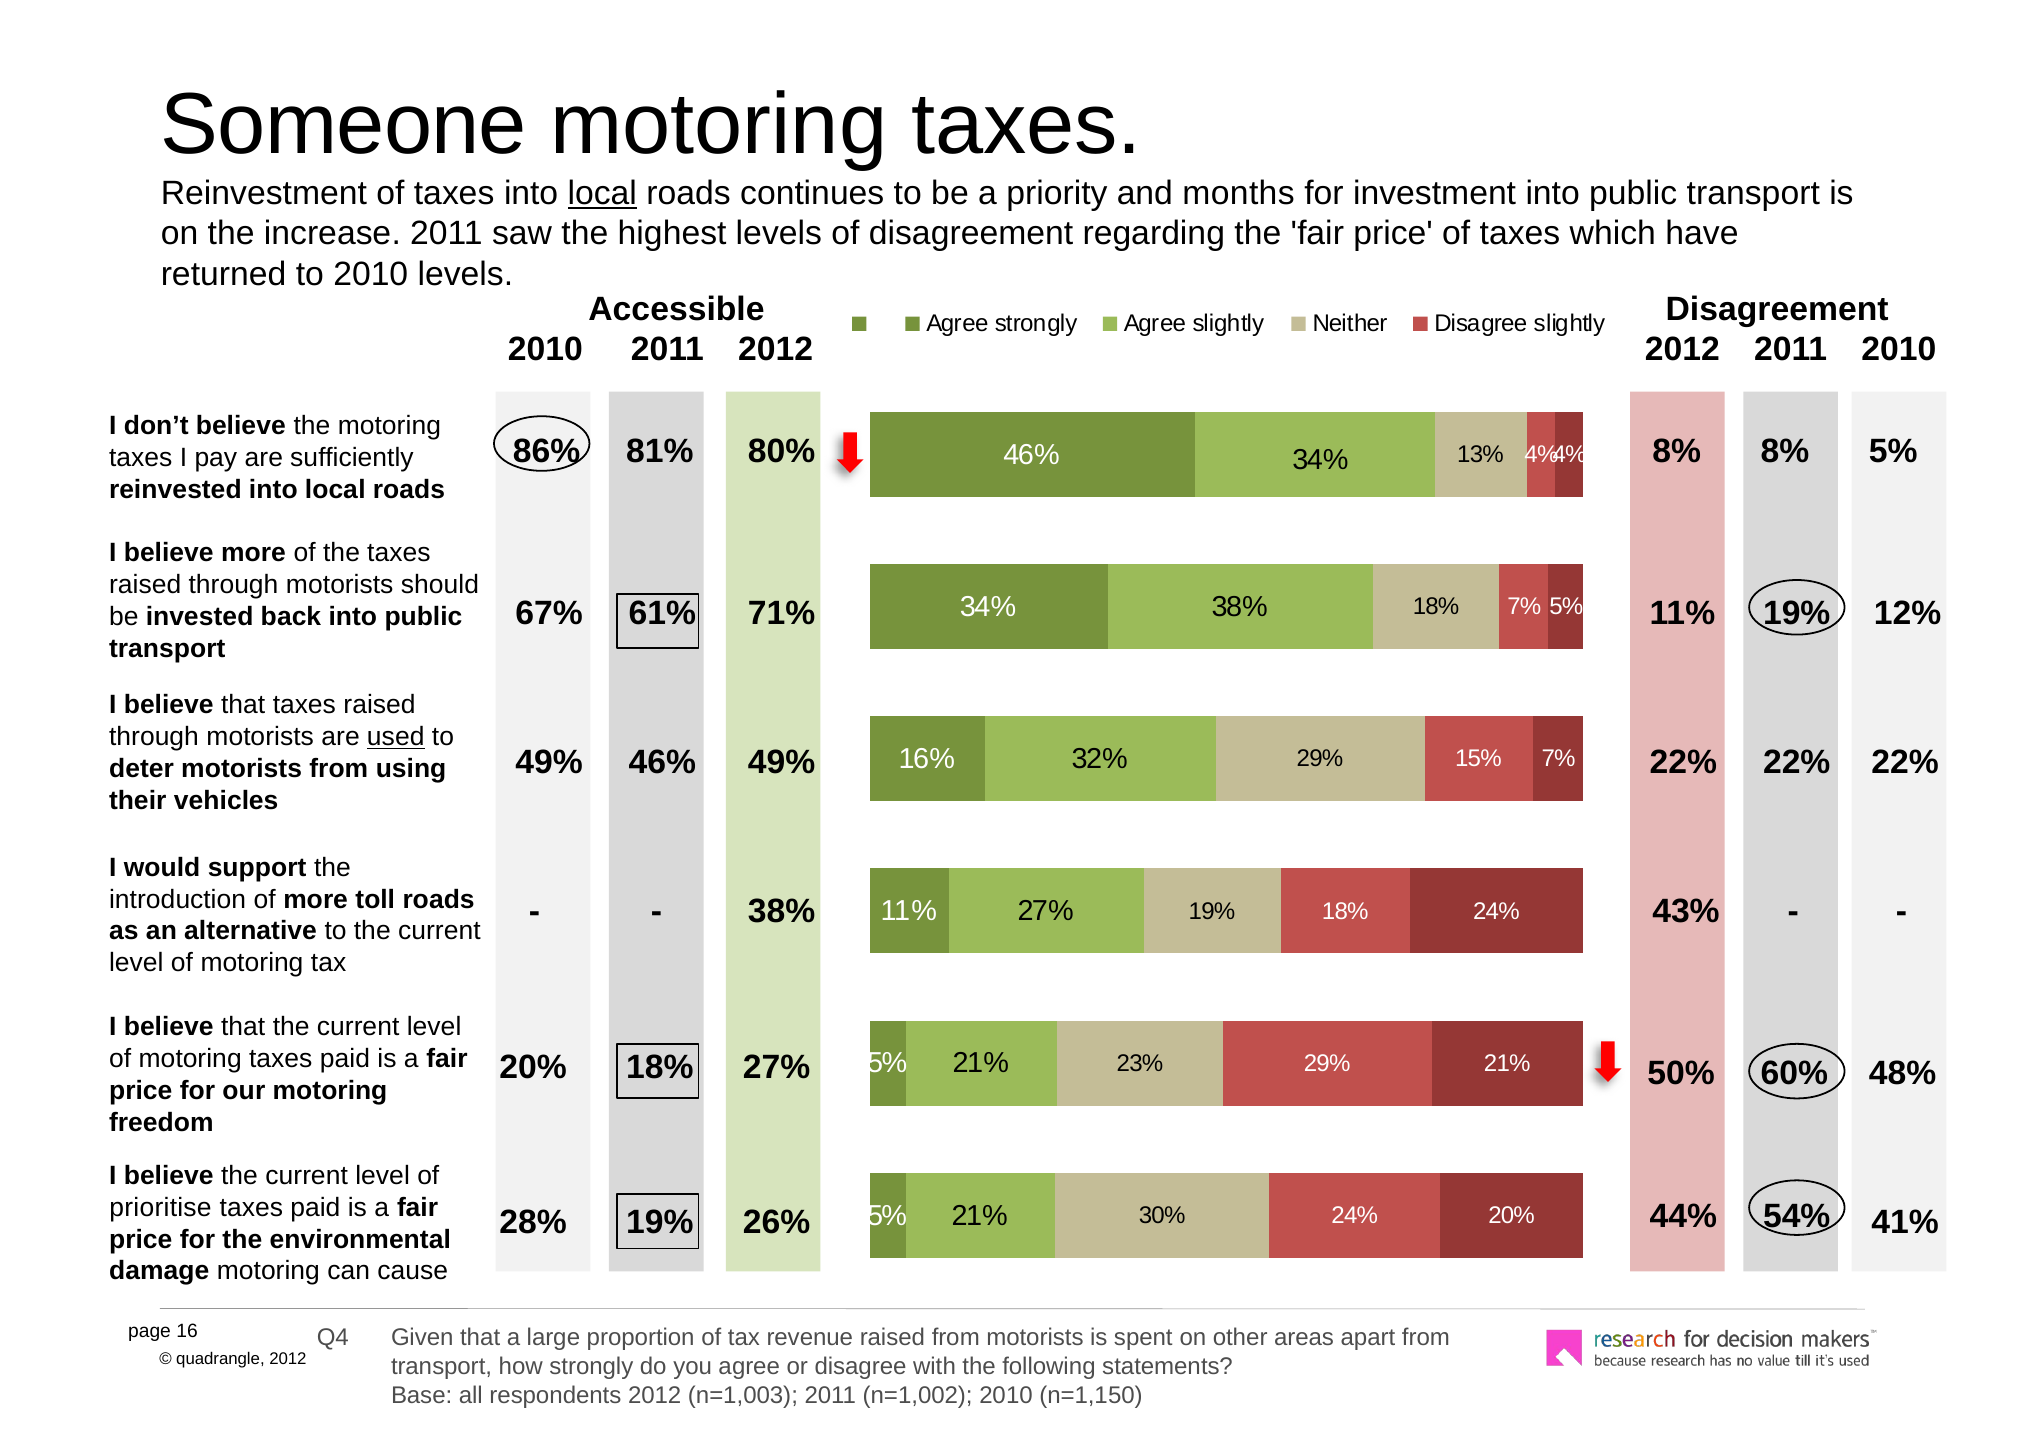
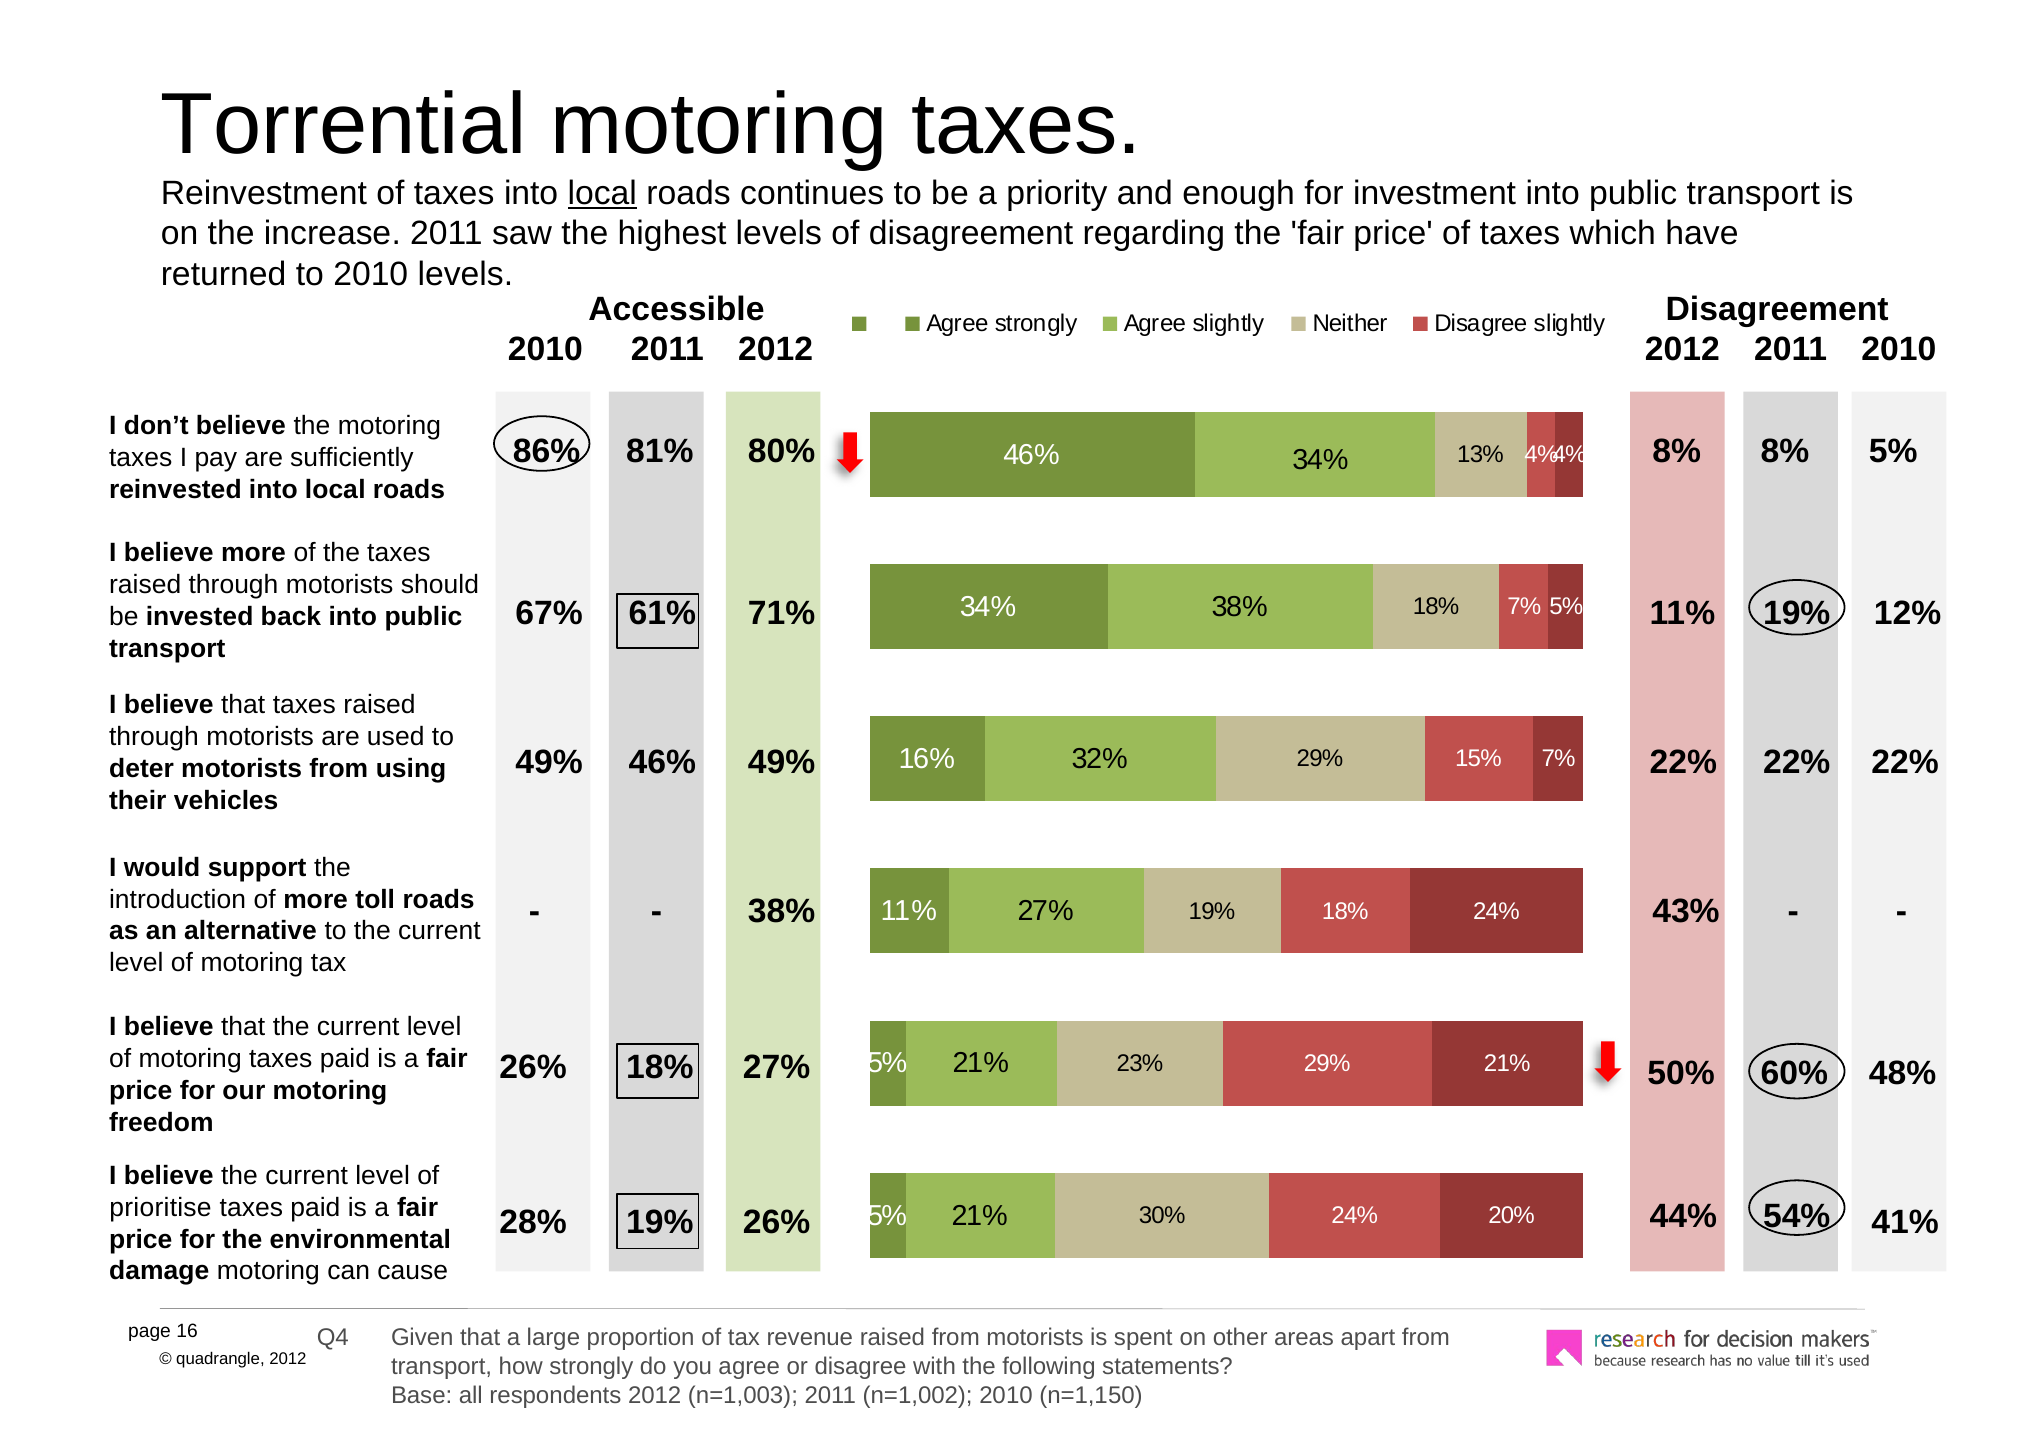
Someone: Someone -> Torrential (344, 125)
months: months -> enough (1239, 193)
used underline: present -> none (396, 737)
20%: 20% -> 26% (533, 1067)
